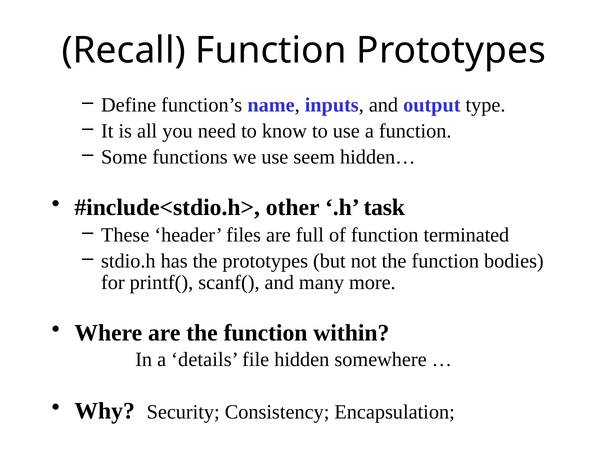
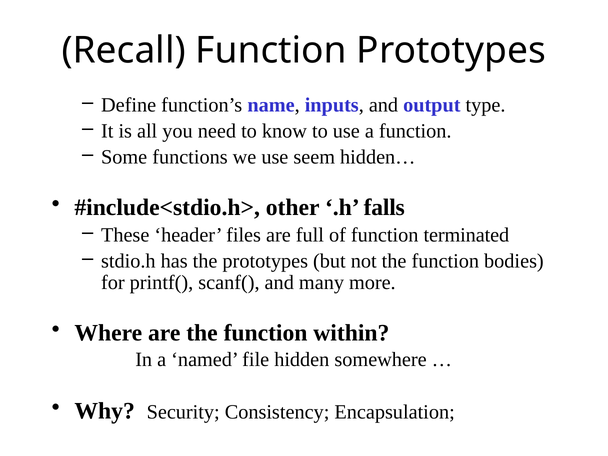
task: task -> falls (384, 207)
details: details -> named (205, 360)
